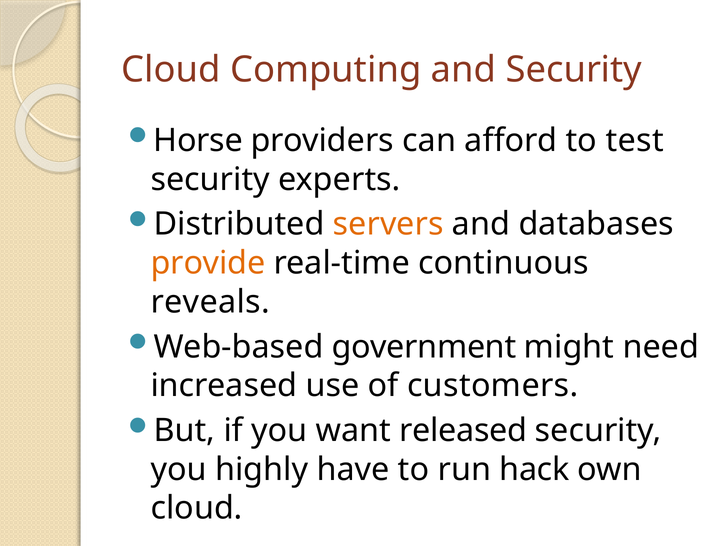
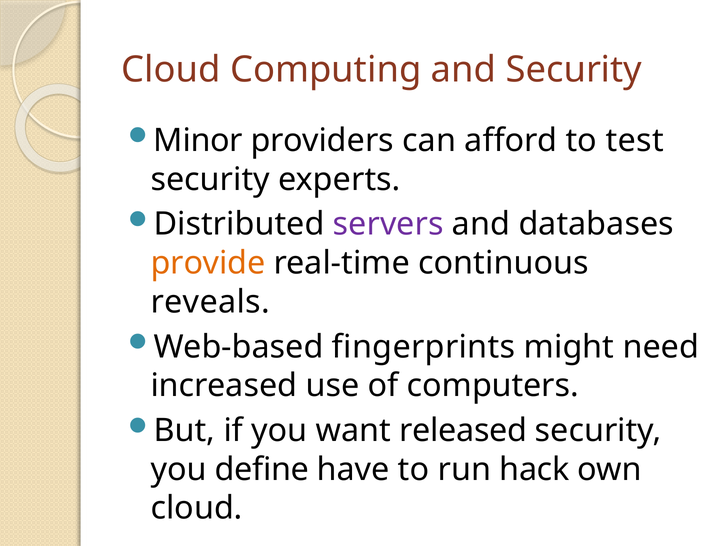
Horse: Horse -> Minor (198, 141)
servers colour: orange -> purple (388, 224)
government: government -> fingerprints (424, 347)
customers: customers -> computers (493, 386)
highly: highly -> define (262, 469)
